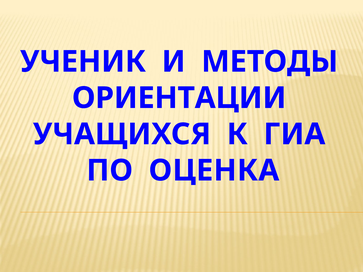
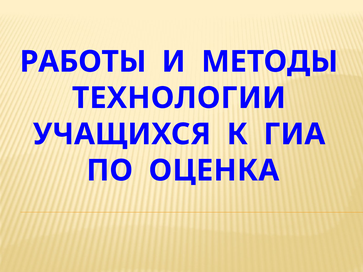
УЧЕНИК: УЧЕНИК -> РАБОТЫ (83, 62)
ОРИЕНТАЦИИ: ОРИЕНТАЦИИ -> ТЕХНОЛОГИИ (179, 98)
